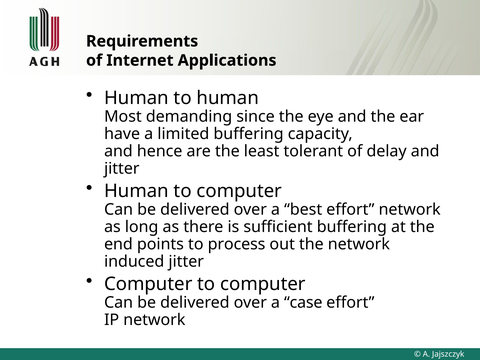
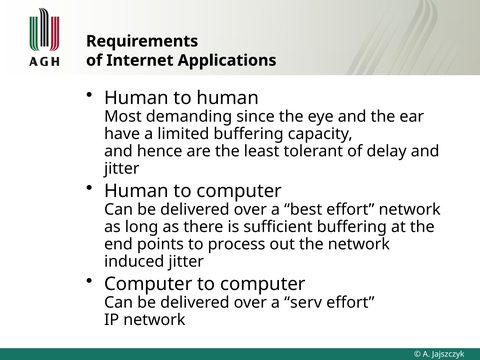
case: case -> serv (303, 303)
